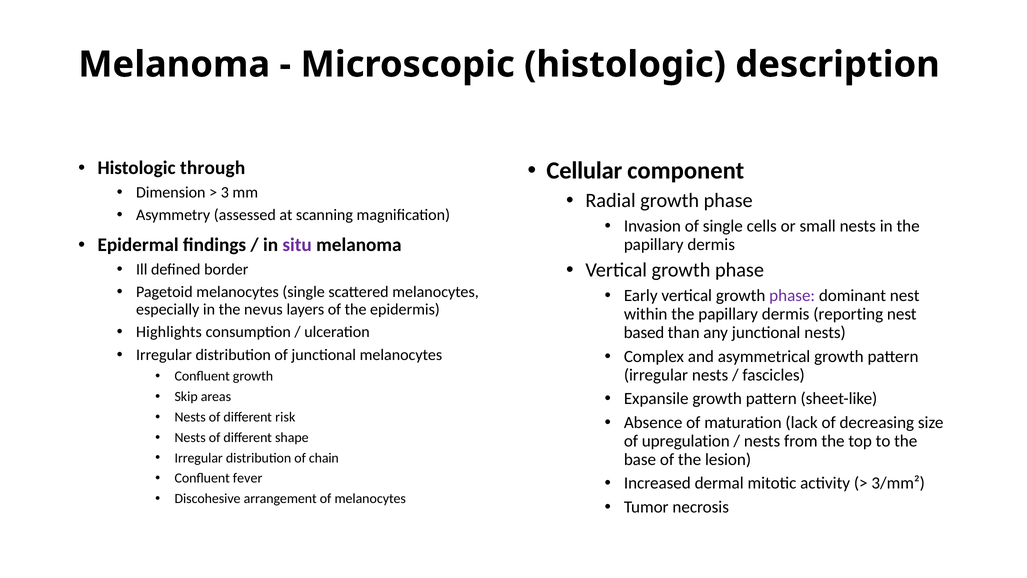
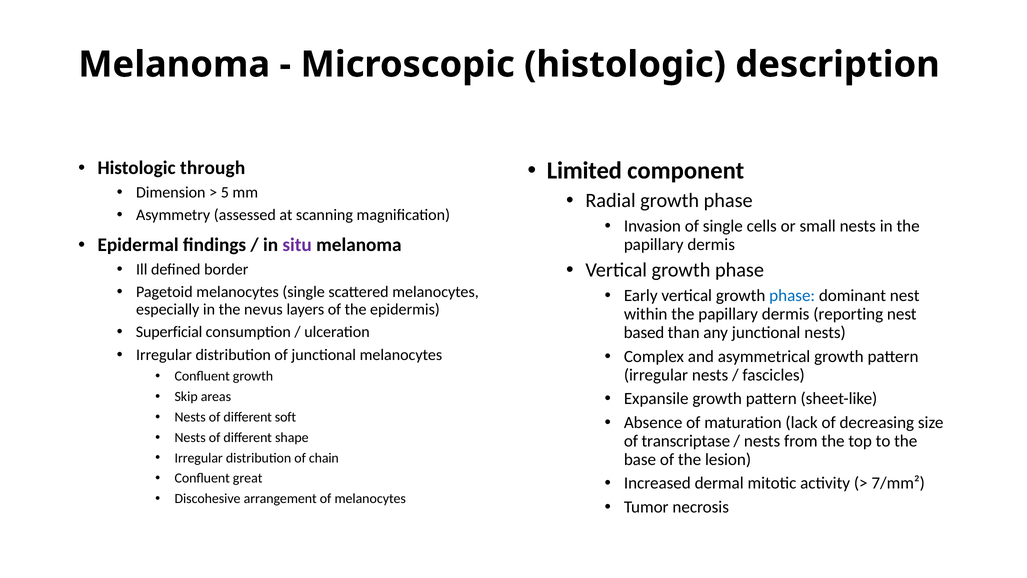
Cellular: Cellular -> Limited (584, 171)
3: 3 -> 5 (225, 192)
phase colour: purple -> blue (792, 296)
Highlights: Highlights -> Superficial (169, 332)
risk: risk -> soft (285, 417)
upregulation: upregulation -> transcriptase (686, 441)
fever: fever -> great (248, 478)
3/mm²: 3/mm² -> 7/mm² (898, 483)
